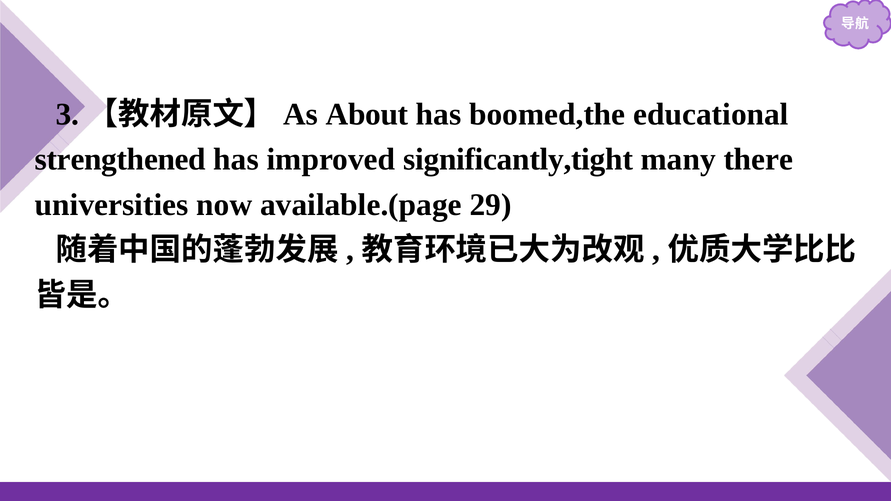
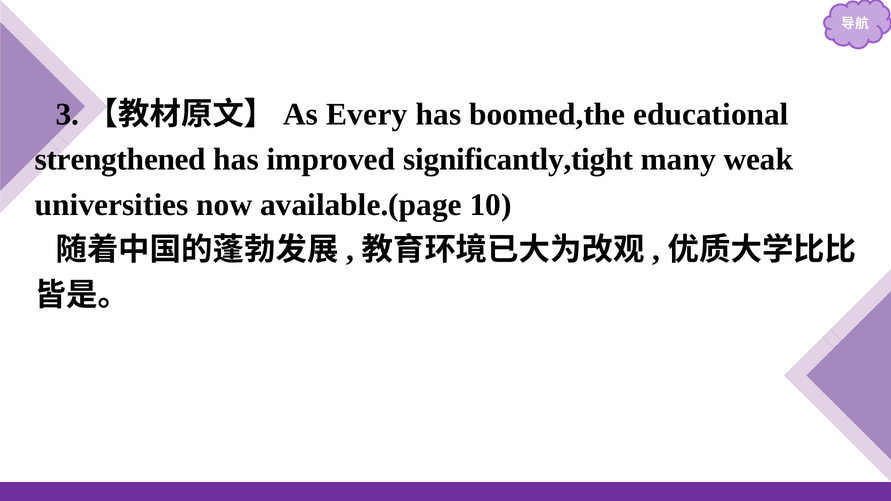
About: About -> Every (367, 114)
there: there -> weak (758, 160)
29: 29 -> 10 (491, 205)
